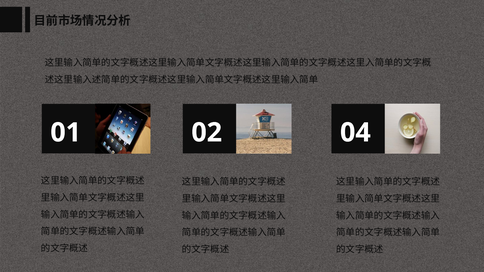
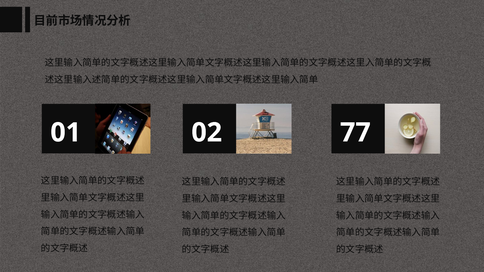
04: 04 -> 77 (355, 133)
